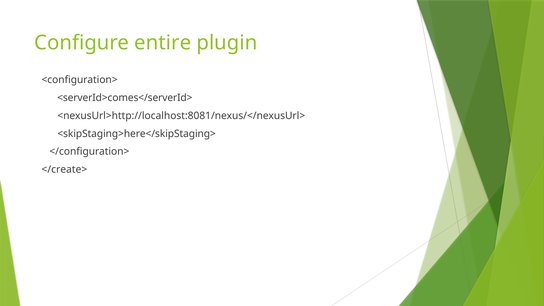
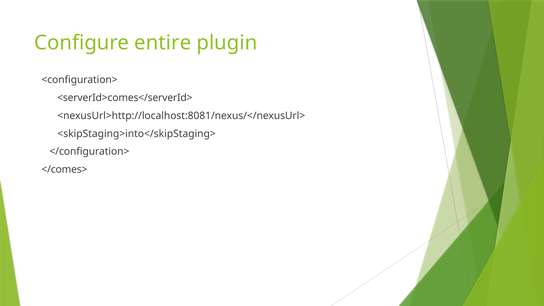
<skipStaging>here</skipStaging>: <skipStaging>here</skipStaging> -> <skipStaging>into</skipStaging> (137, 134)
</create>: </create> -> </comes> (64, 170)
